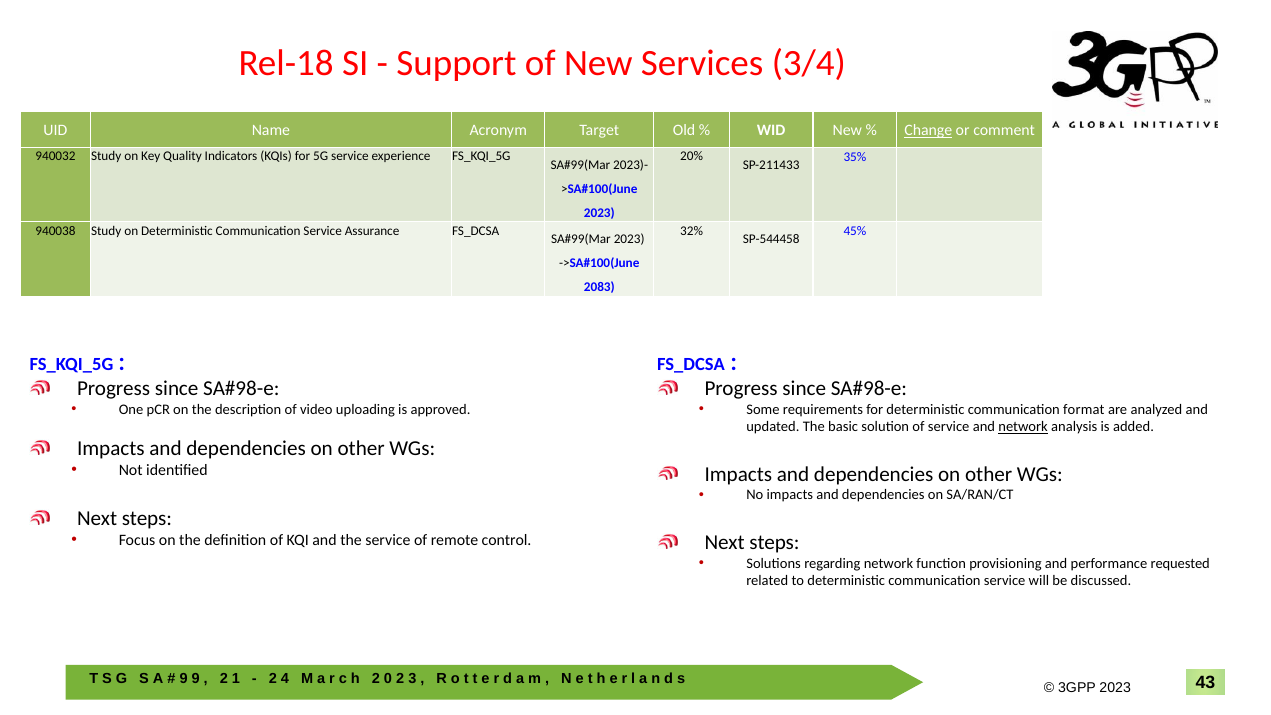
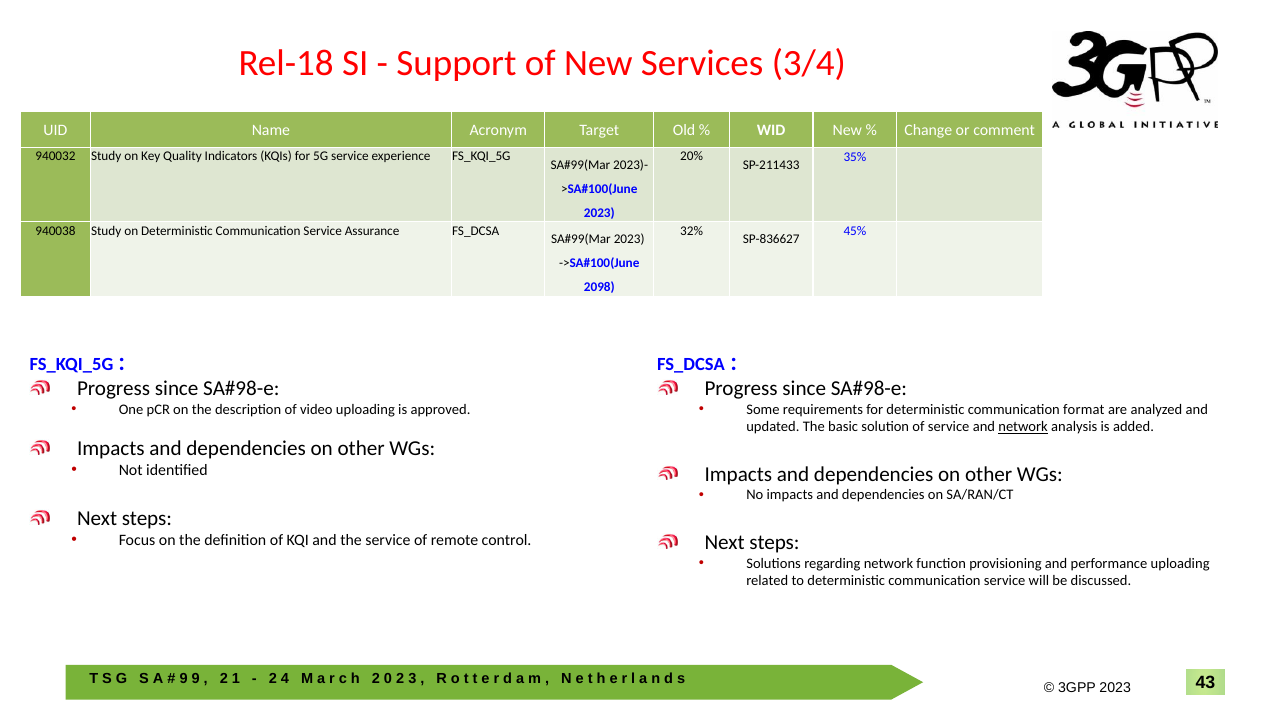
Change underline: present -> none (928, 130)
SP-544458: SP-544458 -> SP-836627 (771, 239)
2083: 2083 -> 2098 (599, 287)
performance requested: requested -> uploading (1180, 563)
